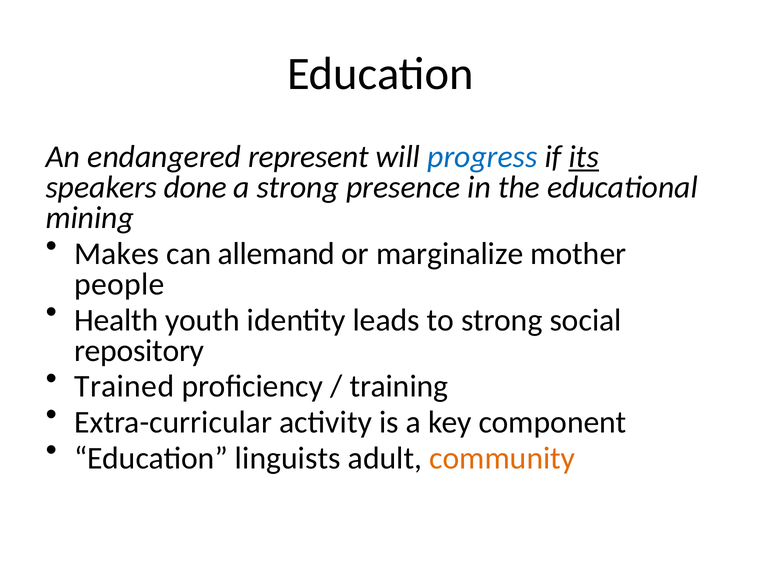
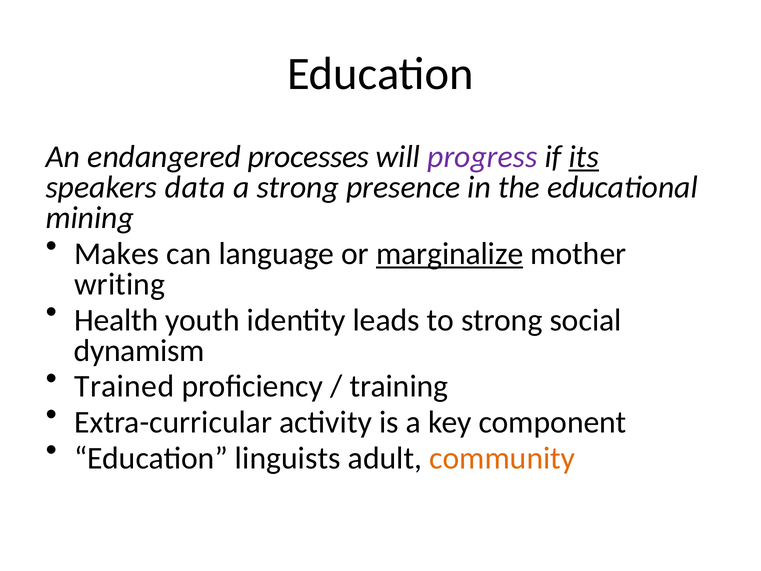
represent: represent -> processes (309, 157)
progress colour: blue -> purple (482, 157)
done: done -> data (195, 187)
allemand: allemand -> language (276, 254)
marginalize underline: none -> present (450, 254)
people: people -> writing (120, 284)
repository: repository -> dynamism (139, 350)
